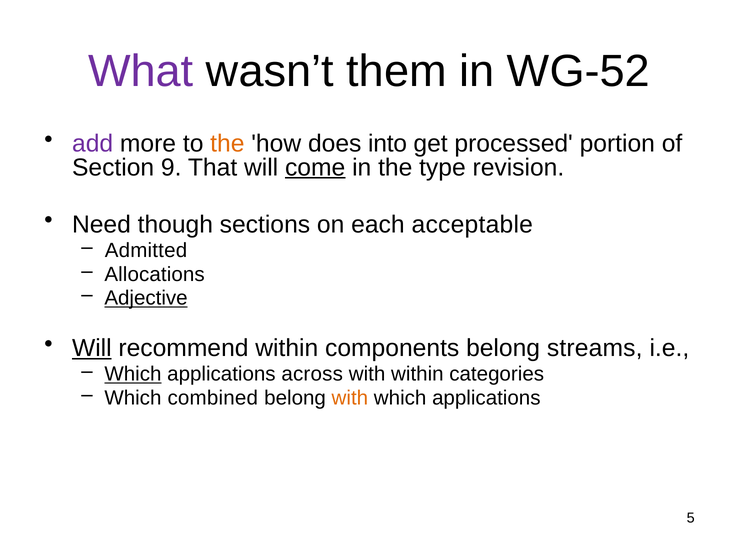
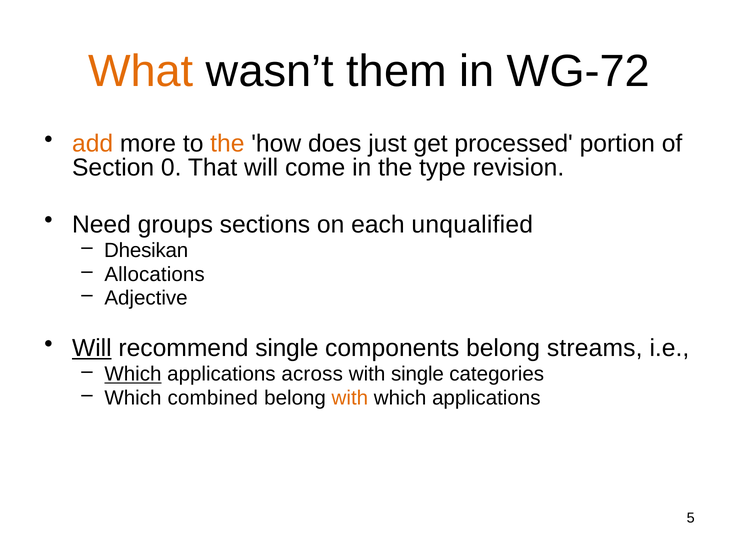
What colour: purple -> orange (141, 72)
WG-52: WG-52 -> WG-72 (578, 72)
add colour: purple -> orange (93, 144)
into: into -> just (387, 144)
9: 9 -> 0 (171, 167)
come underline: present -> none (315, 167)
though: though -> groups (175, 225)
acceptable: acceptable -> unqualified (472, 225)
Admitted: Admitted -> Dhesikan (146, 251)
Adjective underline: present -> none (146, 298)
recommend within: within -> single (287, 348)
with within: within -> single (417, 374)
